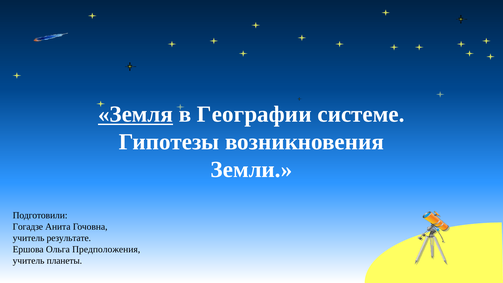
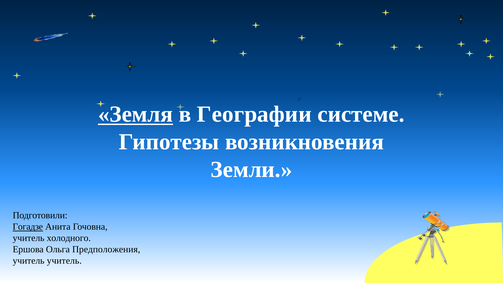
Гогадзе underline: none -> present (28, 227)
результате: результате -> холодного (69, 238)
учитель планеты: планеты -> учитель (64, 261)
